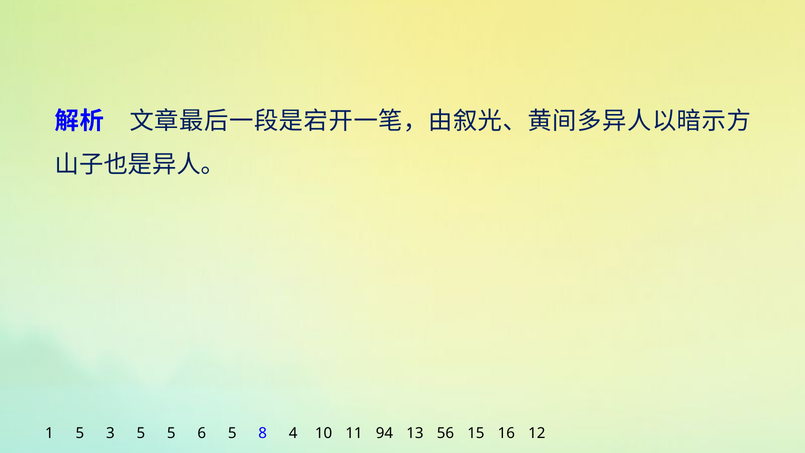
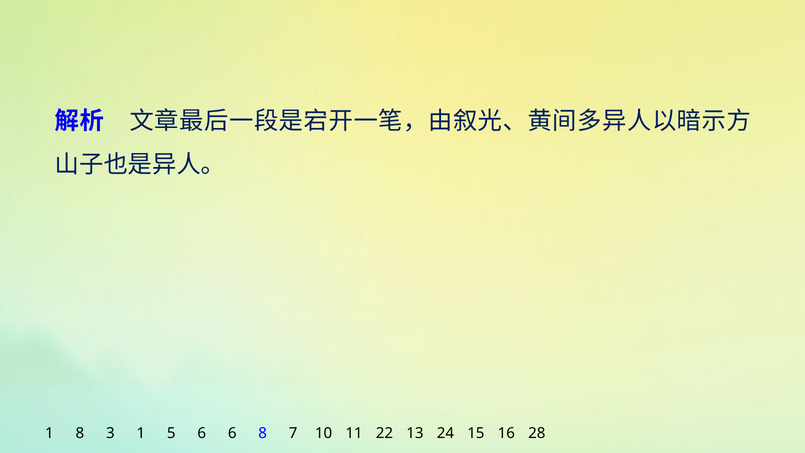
1 5: 5 -> 8 (80, 433)
3 5: 5 -> 1 (141, 433)
6 5: 5 -> 6 (232, 433)
4: 4 -> 7 (293, 433)
94: 94 -> 22 (384, 433)
56: 56 -> 24 (445, 433)
12: 12 -> 28 (537, 433)
